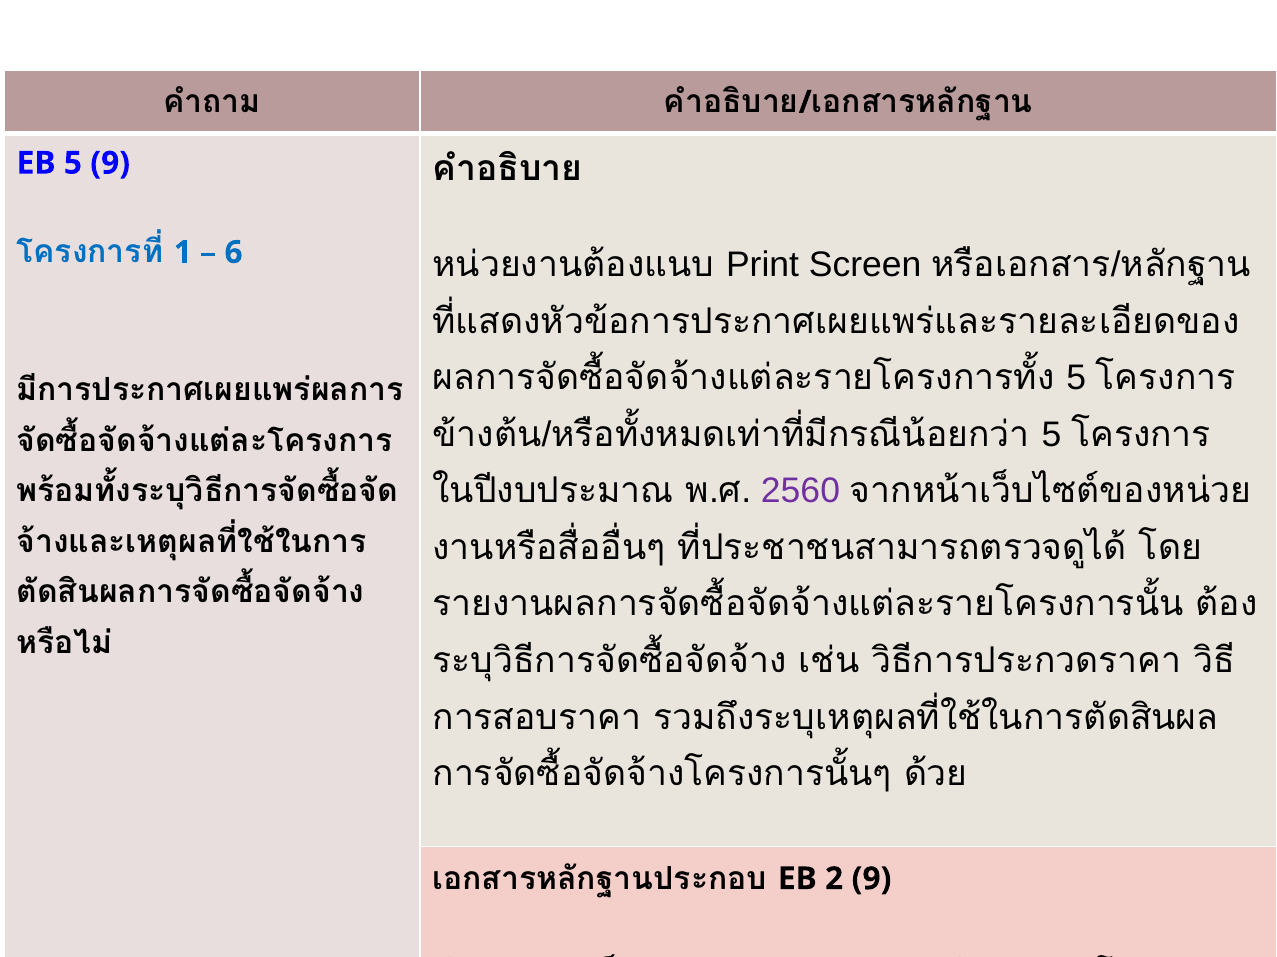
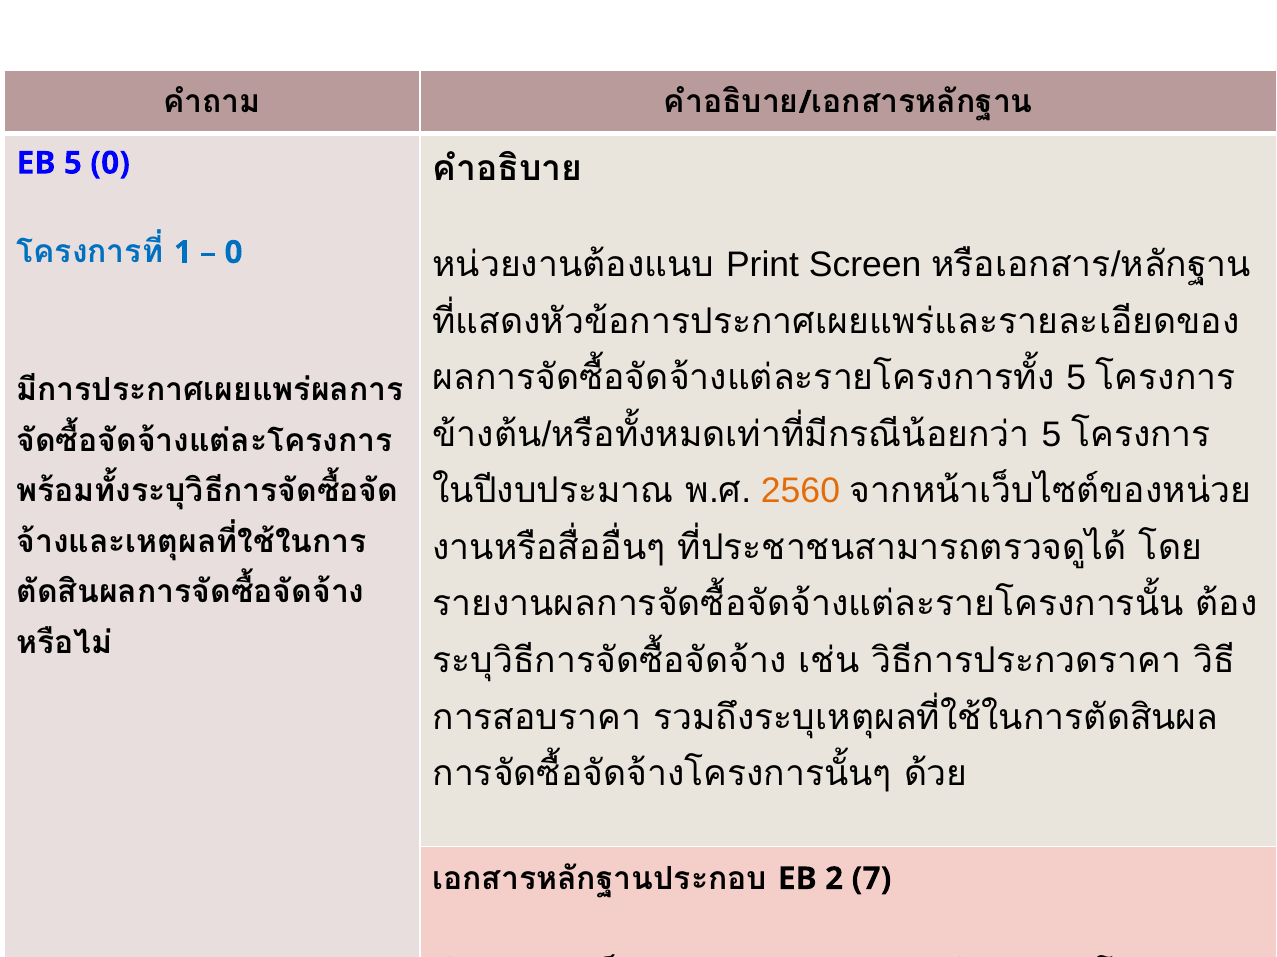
5 9: 9 -> 0 (110, 163)
6: 6 -> 0 (234, 253)
2560 colour: purple -> orange (800, 491)
2 9: 9 -> 7 (872, 879)
